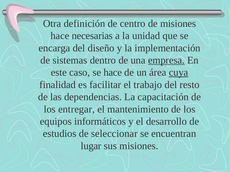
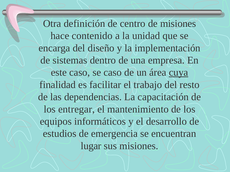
necesarias: necesarias -> contenido (92, 36)
empresa underline: present -> none (166, 60)
se hace: hace -> caso (113, 73)
seleccionar: seleccionar -> emergencia (114, 134)
